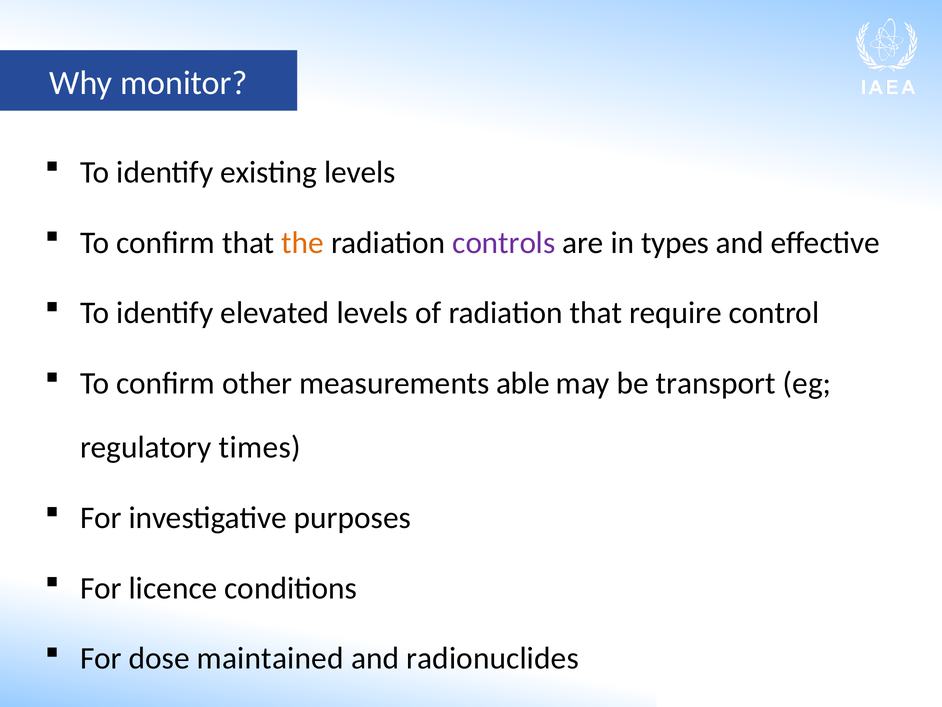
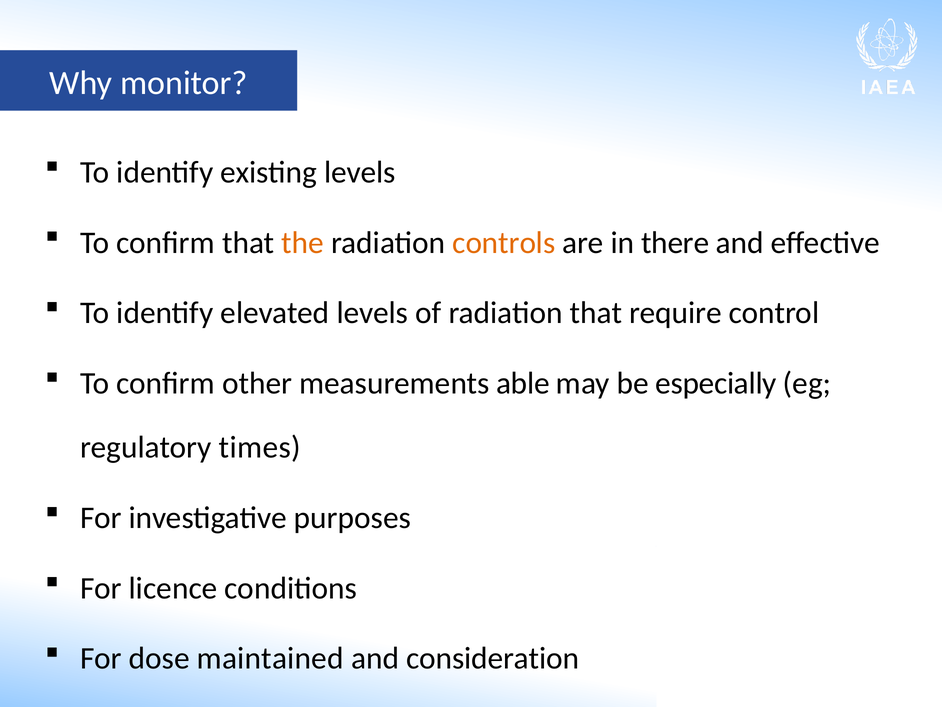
controls colour: purple -> orange (504, 242)
types: types -> there (675, 242)
transport: transport -> especially (716, 383)
radionuclides: radionuclides -> consideration (493, 658)
